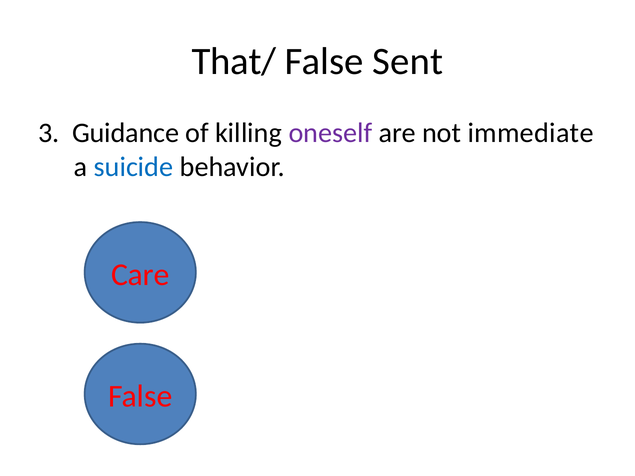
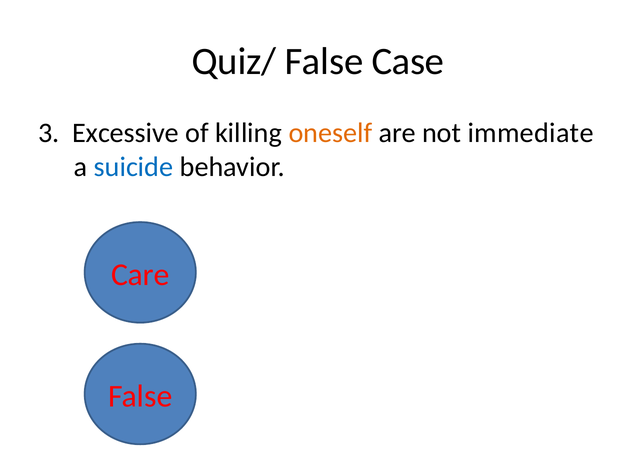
That/: That/ -> Quiz/ (234, 61)
Sent: Sent -> Case (408, 61)
Guidance: Guidance -> Excessive (126, 133)
oneself colour: purple -> orange (330, 133)
